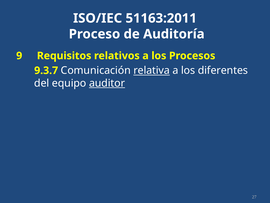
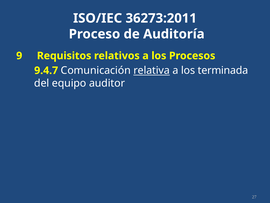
51163:2011: 51163:2011 -> 36273:2011 (161, 18)
9.3.7: 9.3.7 -> 9.4.7 (46, 70)
diferentes: diferentes -> terminada (223, 70)
auditor underline: present -> none (107, 83)
